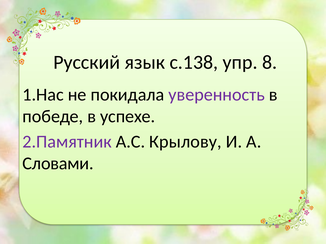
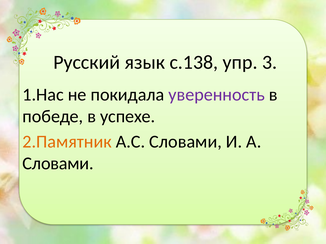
8: 8 -> 3 (270, 63)
2.Памятник colour: purple -> orange (67, 142)
А.С Крылову: Крылову -> Словами (186, 142)
